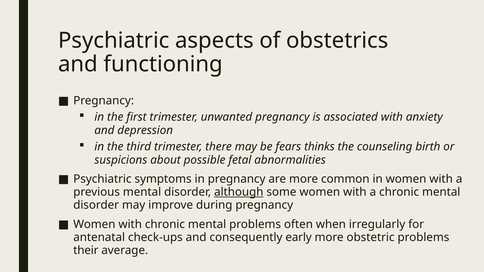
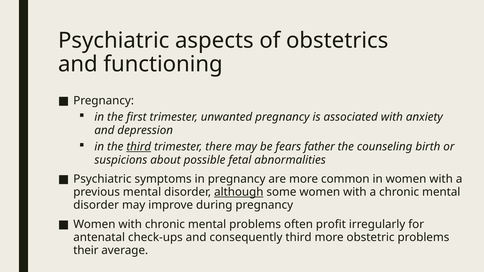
third underline: none -> present (139, 147)
thinks: thinks -> father (319, 147)
when: when -> profit (331, 224)
consequently early: early -> third (299, 237)
